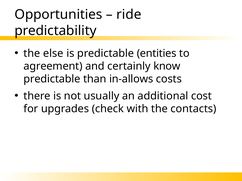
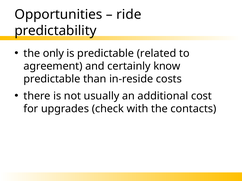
else: else -> only (53, 53)
entities: entities -> related (157, 53)
in-allows: in-allows -> in-reside (131, 79)
